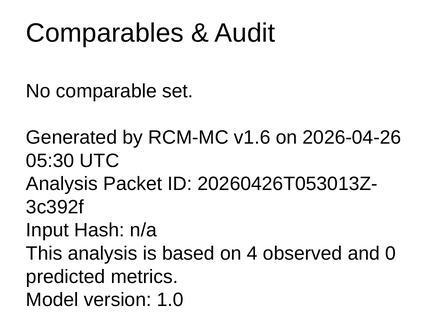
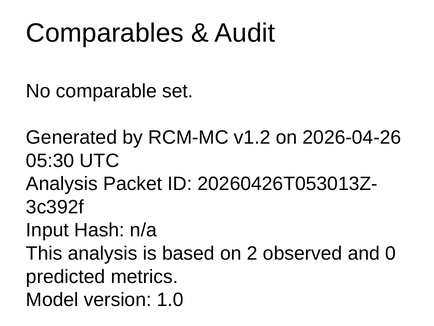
v1.6: v1.6 -> v1.2 (252, 137)
4: 4 -> 2 (252, 253)
